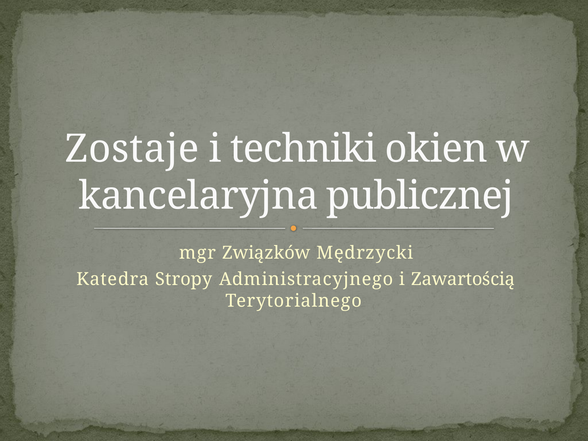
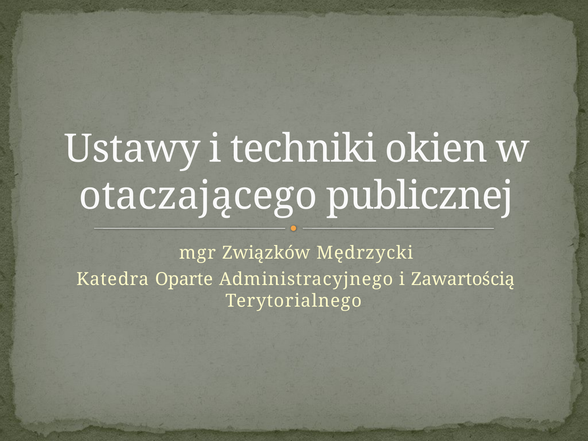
Zostaje: Zostaje -> Ustawy (132, 149)
kancelaryjna: kancelaryjna -> otaczającego (198, 196)
Stropy: Stropy -> Oparte (184, 279)
